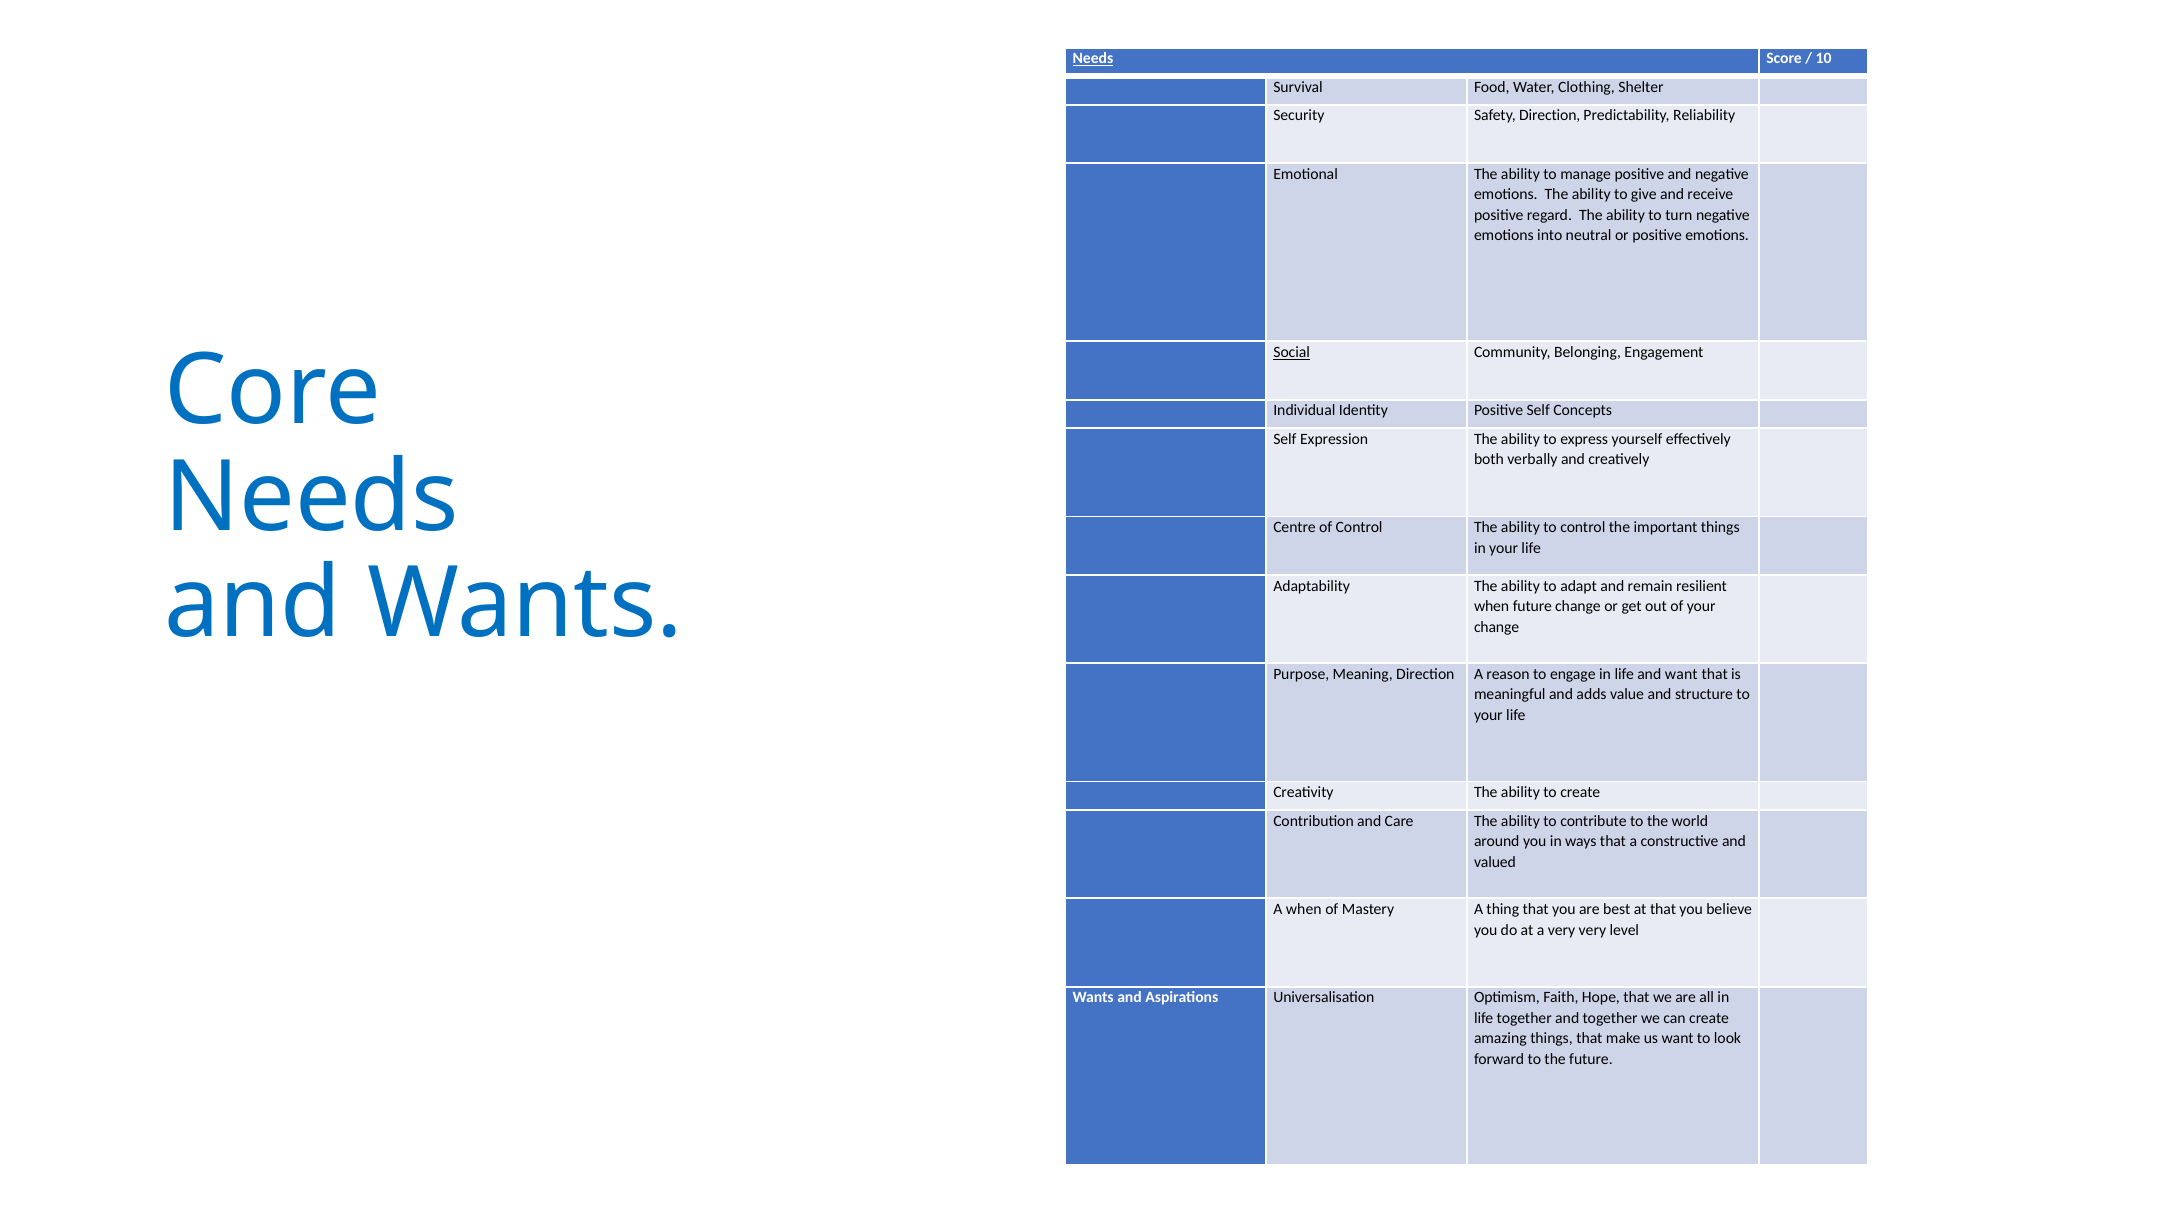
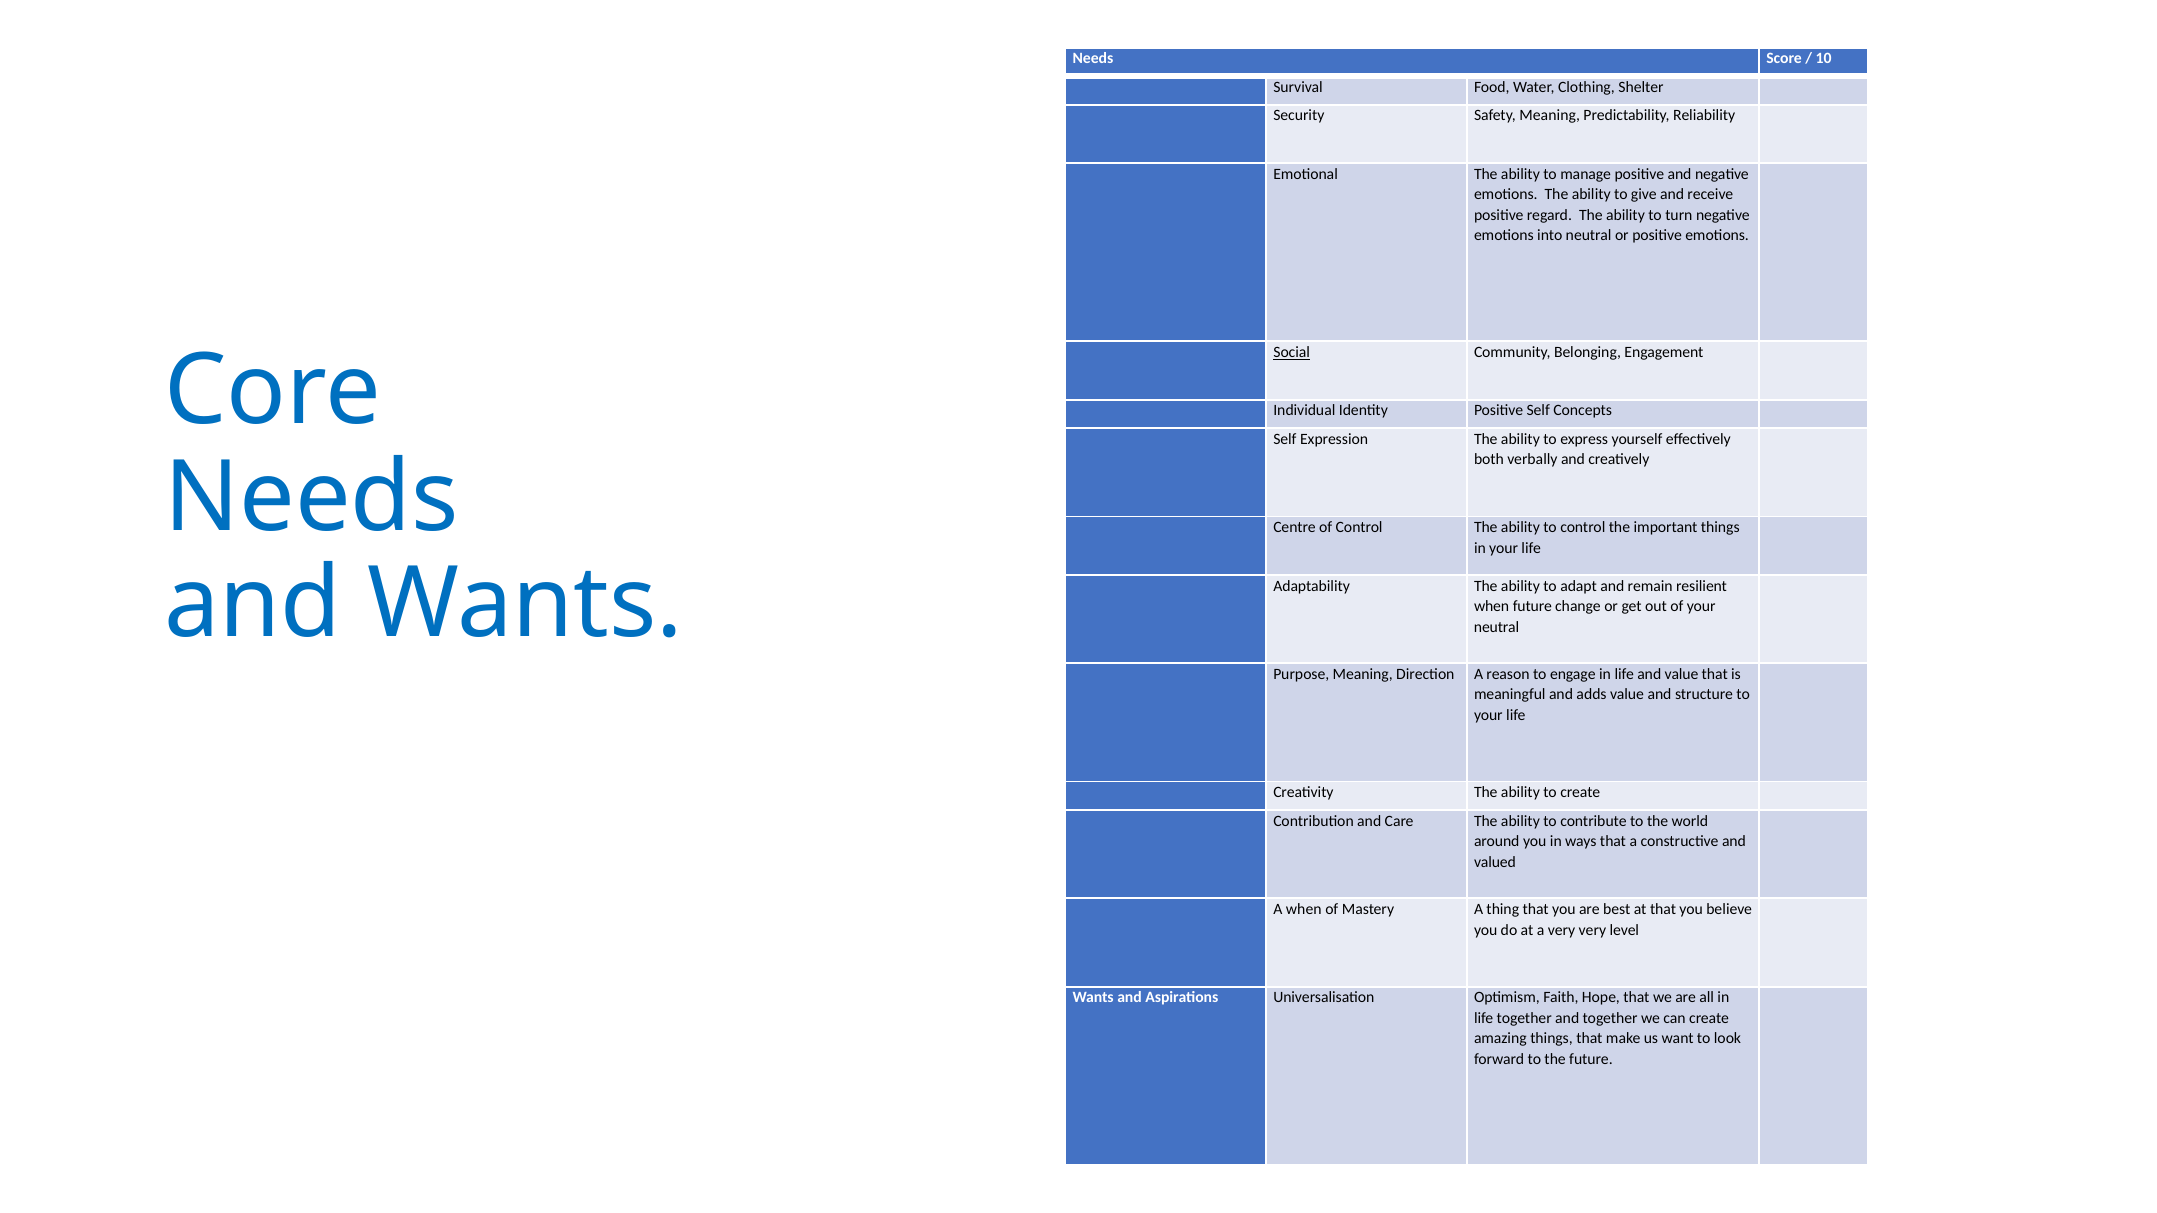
Needs underline: present -> none (1093, 59)
Safety Direction: Direction -> Meaning (1550, 116)
change: change -> neutral (1497, 627)
and want: want -> value (1681, 674)
